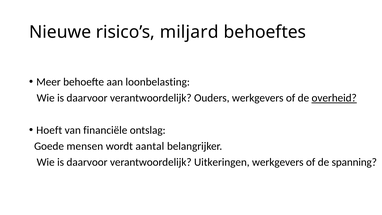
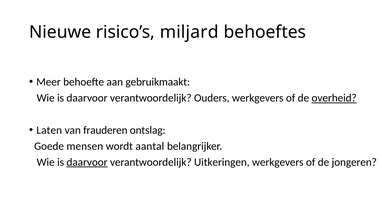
loonbelasting: loonbelasting -> gebruikmaakt (158, 82)
Hoeft: Hoeft -> Laten (49, 130)
financiële: financiële -> frauderen (105, 130)
daarvoor underline: none -> present (87, 162)
spanning: spanning -> jongeren (354, 162)
